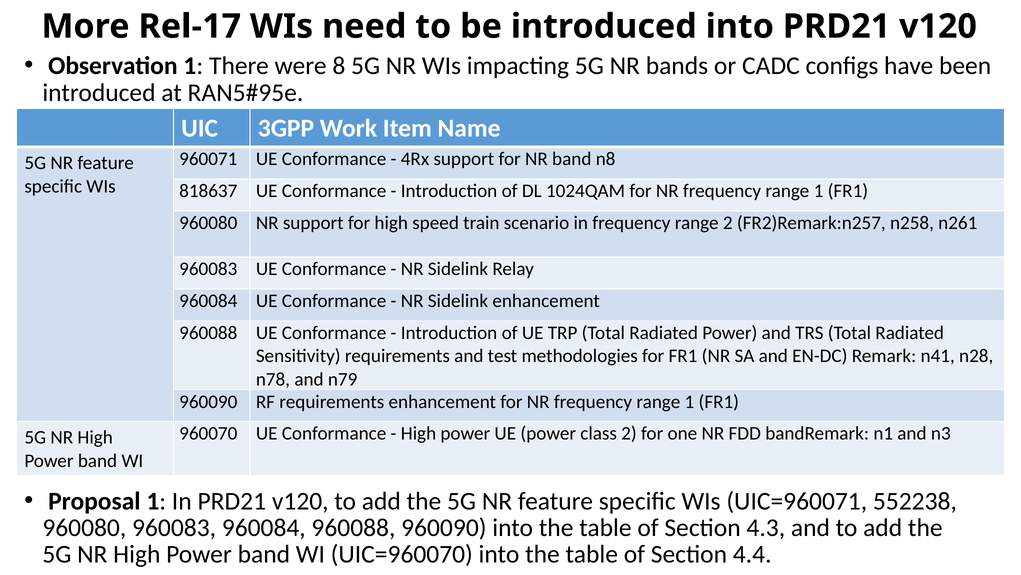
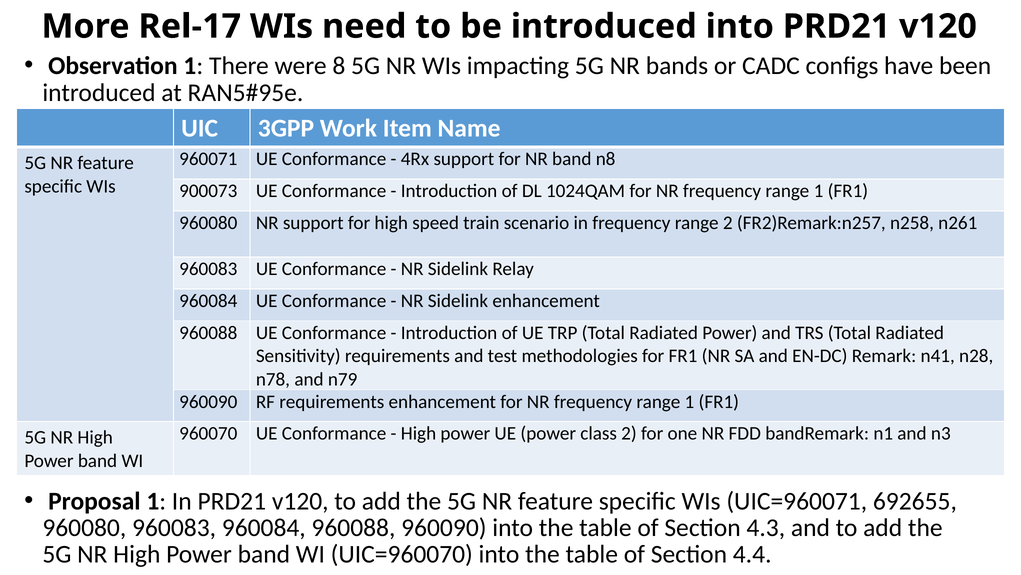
818637: 818637 -> 900073 (208, 191)
552238: 552238 -> 692655 (915, 501)
